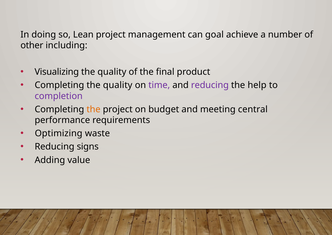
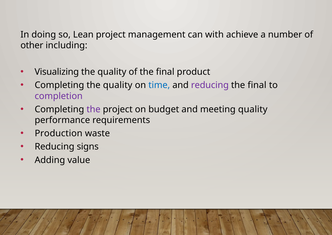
goal: goal -> with (214, 35)
time colour: purple -> blue (159, 85)
help: help -> final (257, 85)
the colour: orange -> purple (94, 109)
meeting central: central -> quality (253, 109)
Optimizing: Optimizing -> Production (59, 133)
